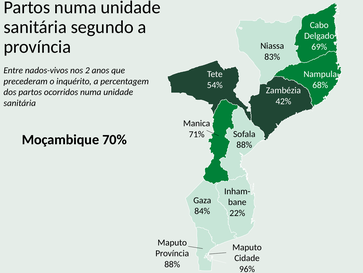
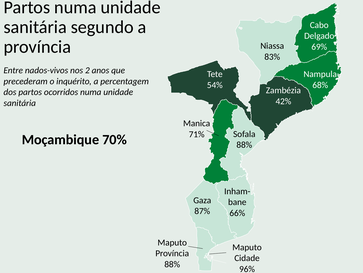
84%: 84% -> 87% (202, 211)
22%: 22% -> 66% (237, 213)
